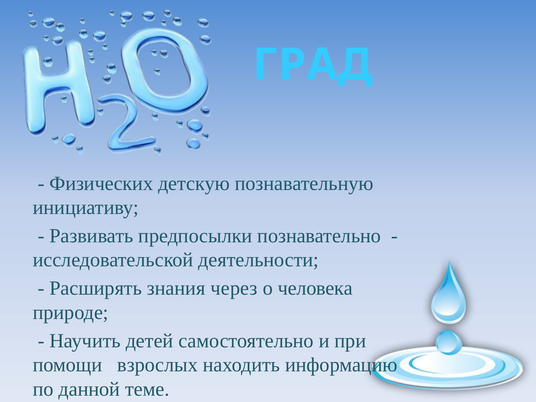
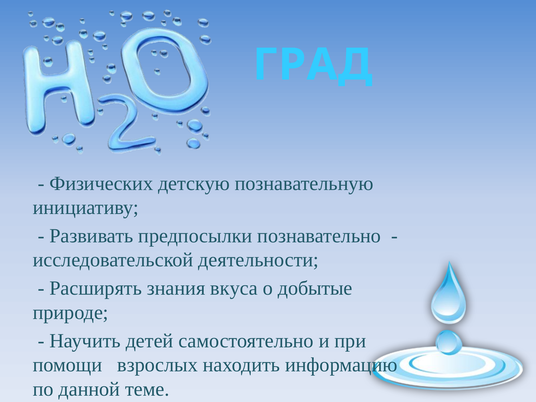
через: через -> вкуса (234, 288)
человека: человека -> добытые (315, 288)
